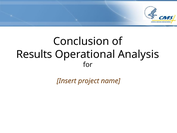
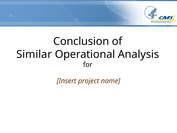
Results: Results -> Similar (34, 54)
